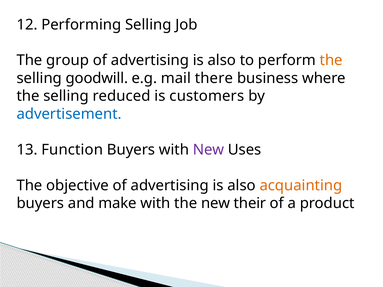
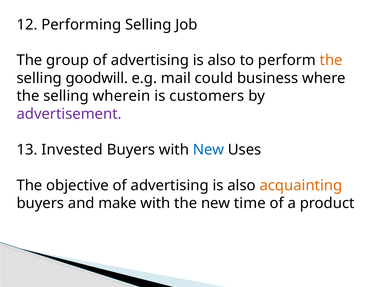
there: there -> could (214, 78)
reduced: reduced -> wherein (121, 96)
advertisement colour: blue -> purple (69, 114)
Function: Function -> Invested (72, 150)
New colour: purple -> blue (208, 150)
their: their -> time (250, 203)
